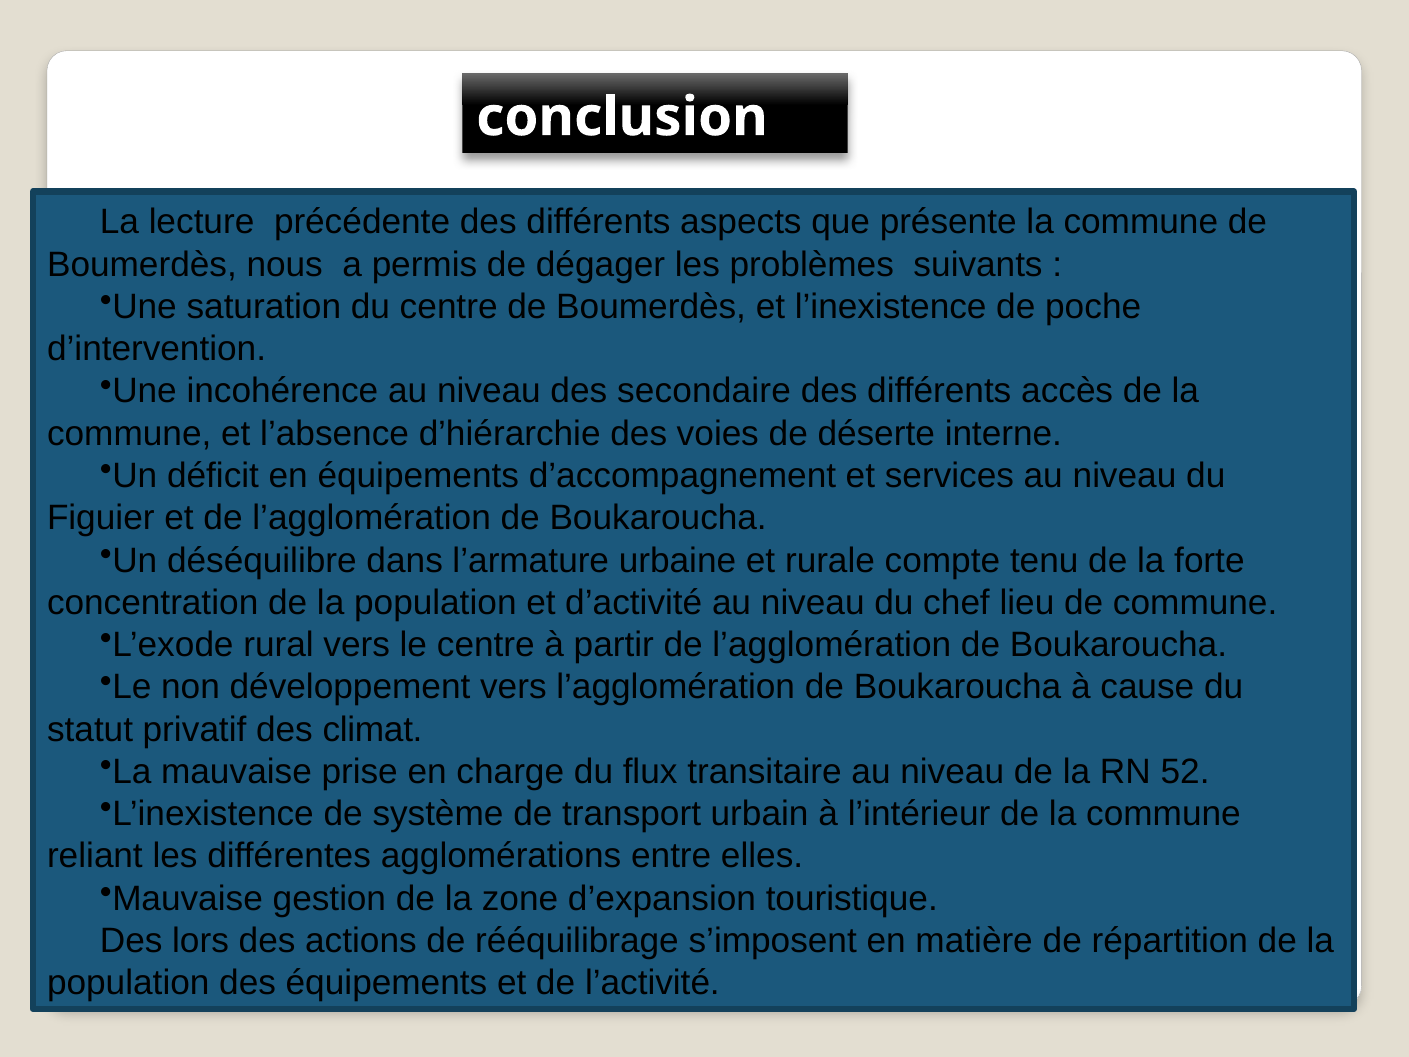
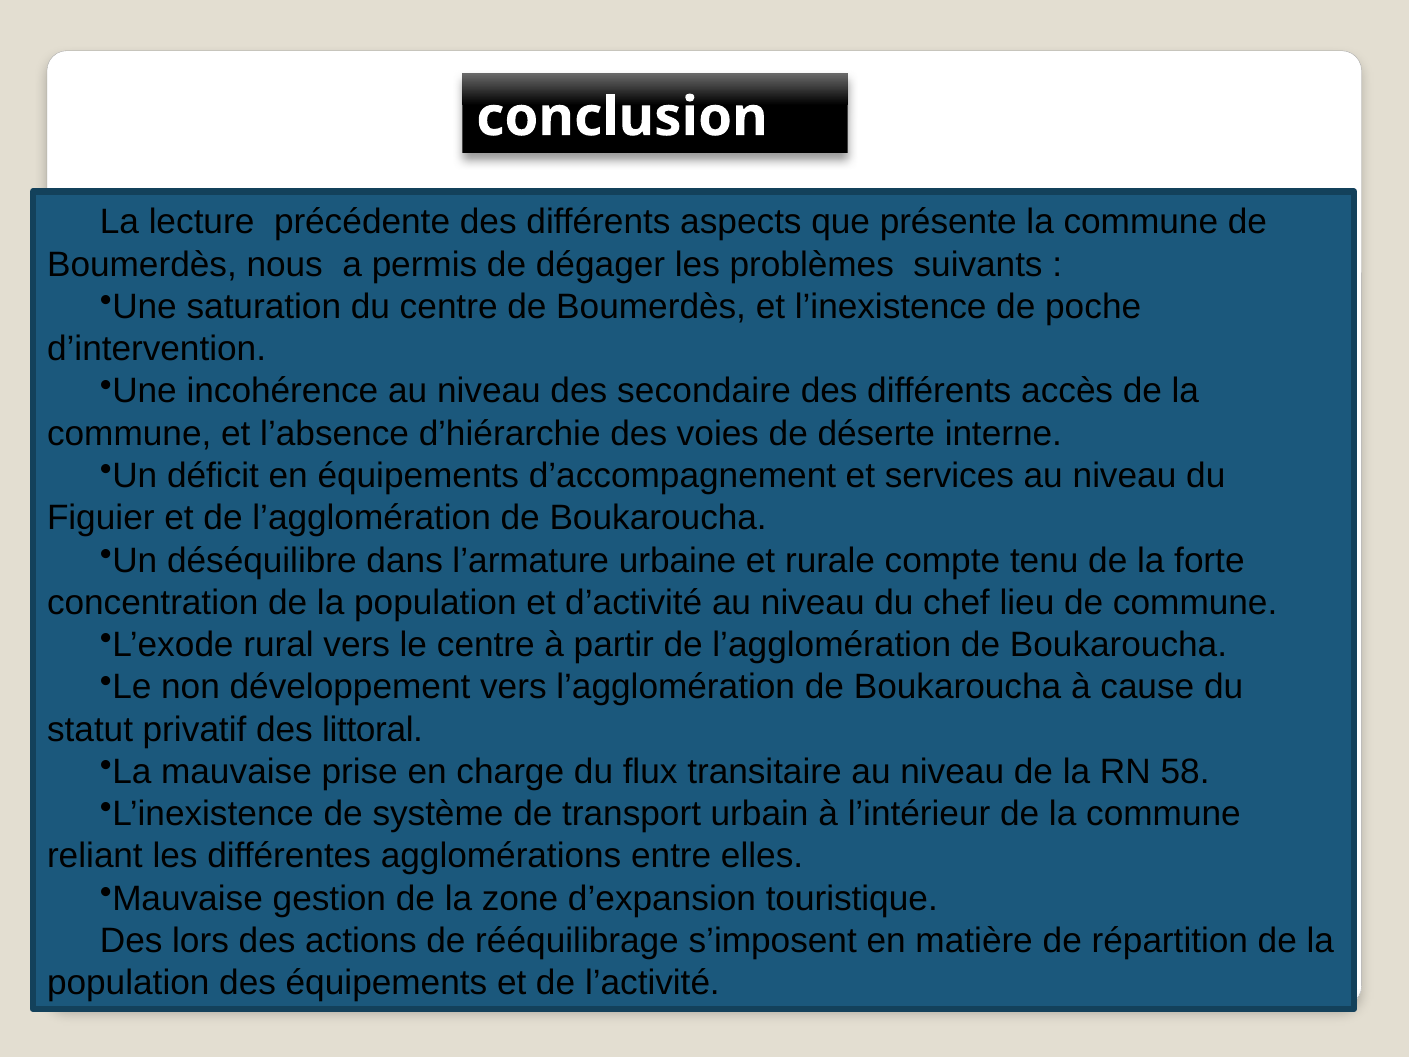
climat: climat -> littoral (373, 729)
52: 52 -> 58 (1185, 772)
